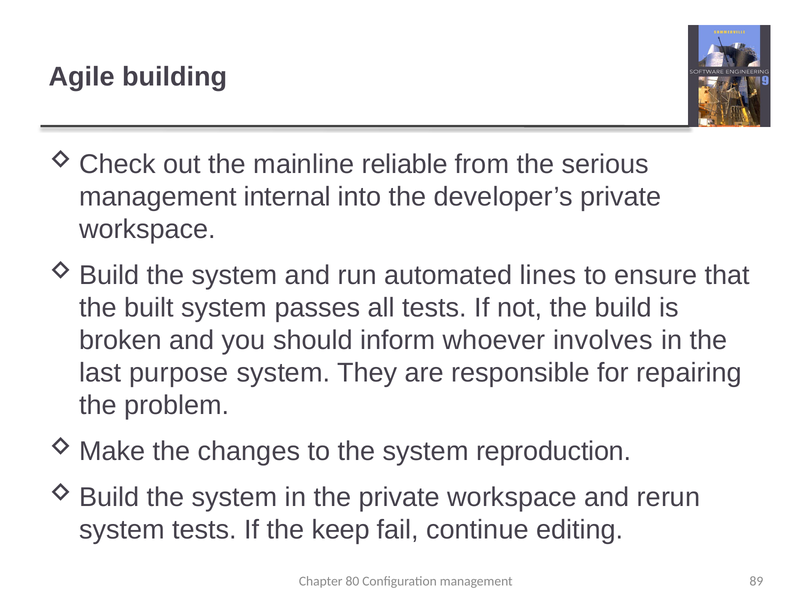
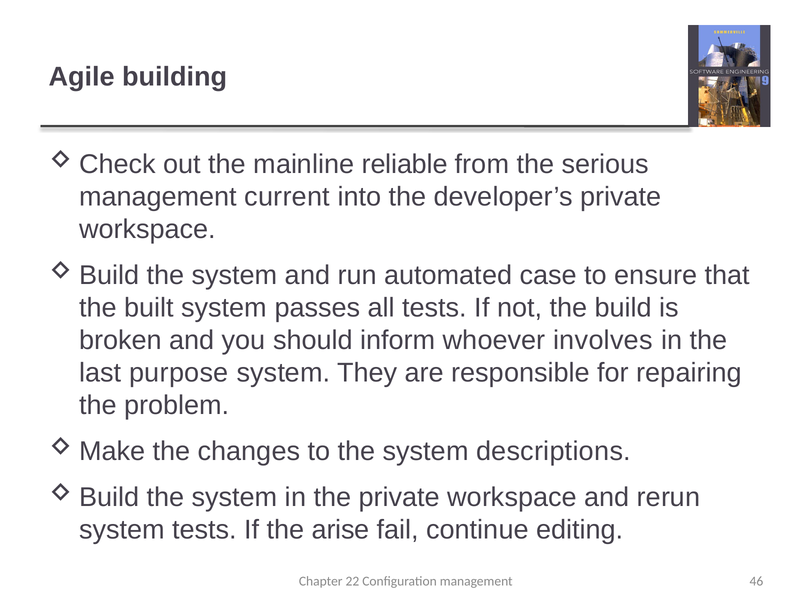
internal: internal -> current (287, 197)
lines: lines -> case (548, 275)
reproduction: reproduction -> descriptions (553, 451)
keep: keep -> arise (341, 530)
80: 80 -> 22 (352, 581)
89: 89 -> 46 (756, 581)
